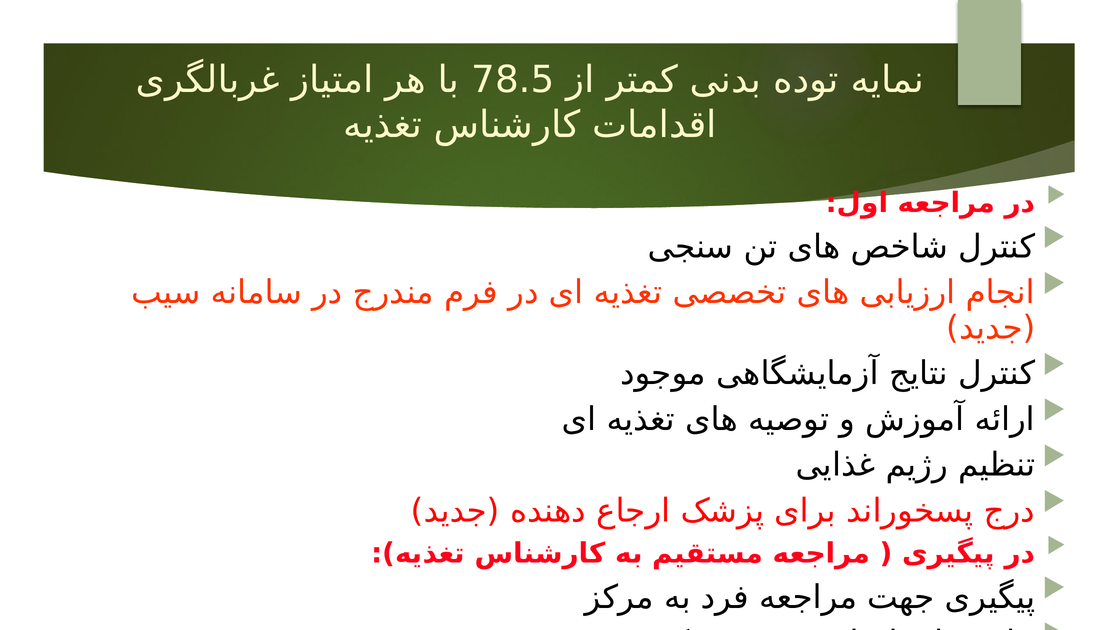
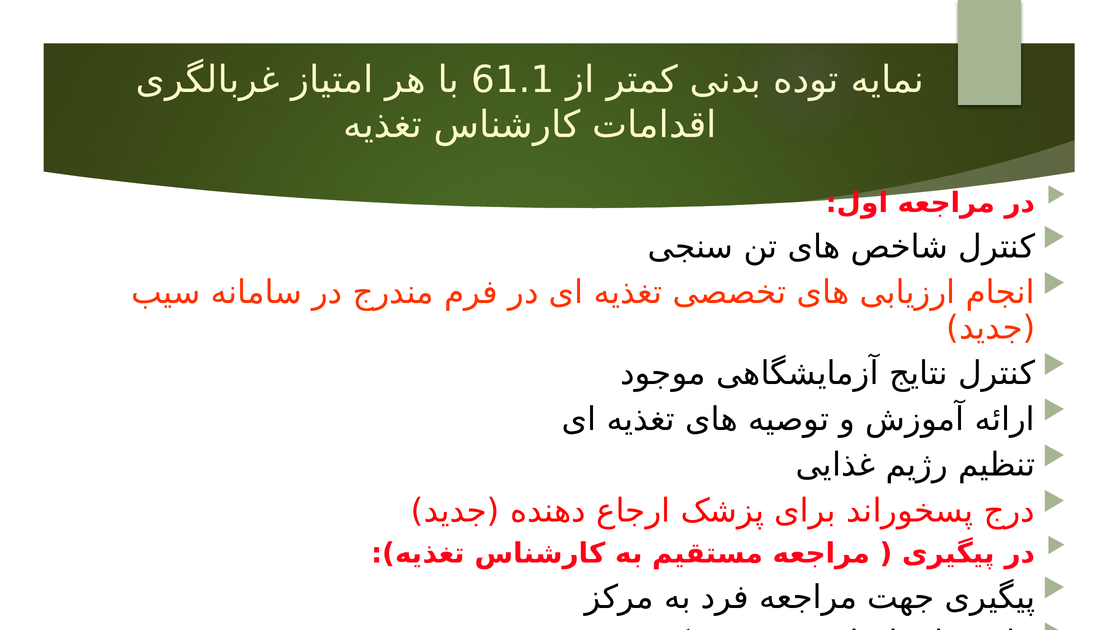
78.5: 78.5 -> 61.1 (513, 80)
